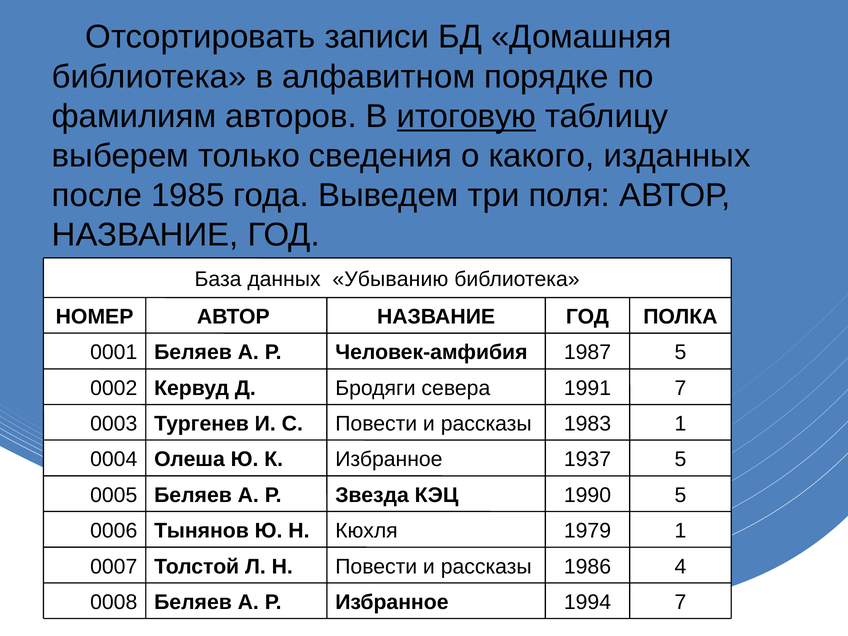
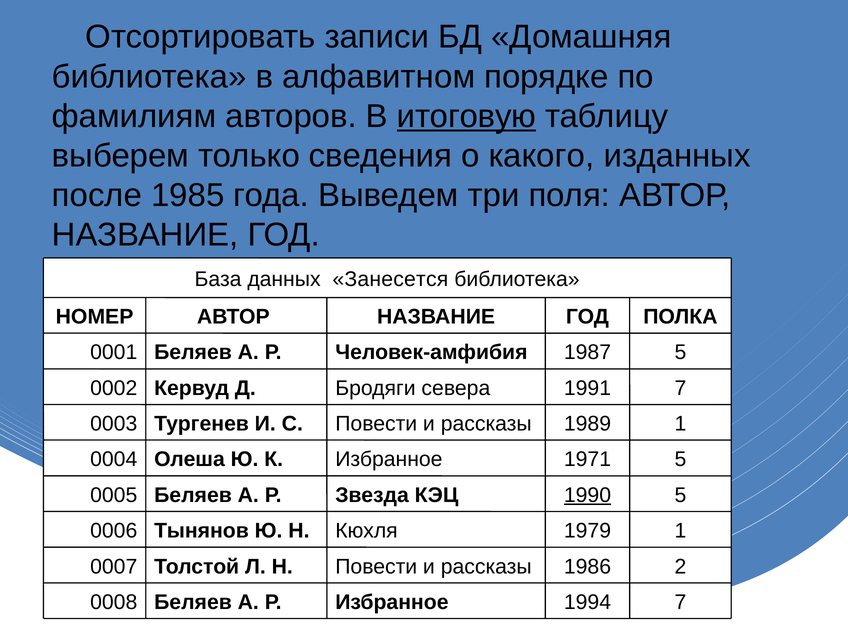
Убыванию: Убыванию -> Занесется (390, 279)
1983: 1983 -> 1989 (588, 424)
1937: 1937 -> 1971 (588, 459)
1990 underline: none -> present (588, 495)
4: 4 -> 2 (680, 567)
